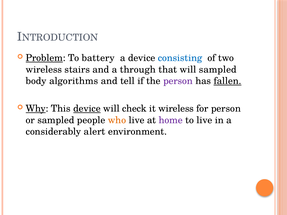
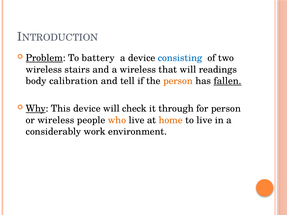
a through: through -> wireless (138, 70)
will sampled: sampled -> readings (218, 70)
algorithms: algorithms -> calibration (74, 81)
person colour: purple -> orange (178, 81)
device underline: present -> none (87, 109)
it wireless: wireless -> through (176, 109)
or sampled: sampled -> wireless (56, 120)
home colour: purple -> orange (171, 120)
alert: alert -> work (95, 132)
